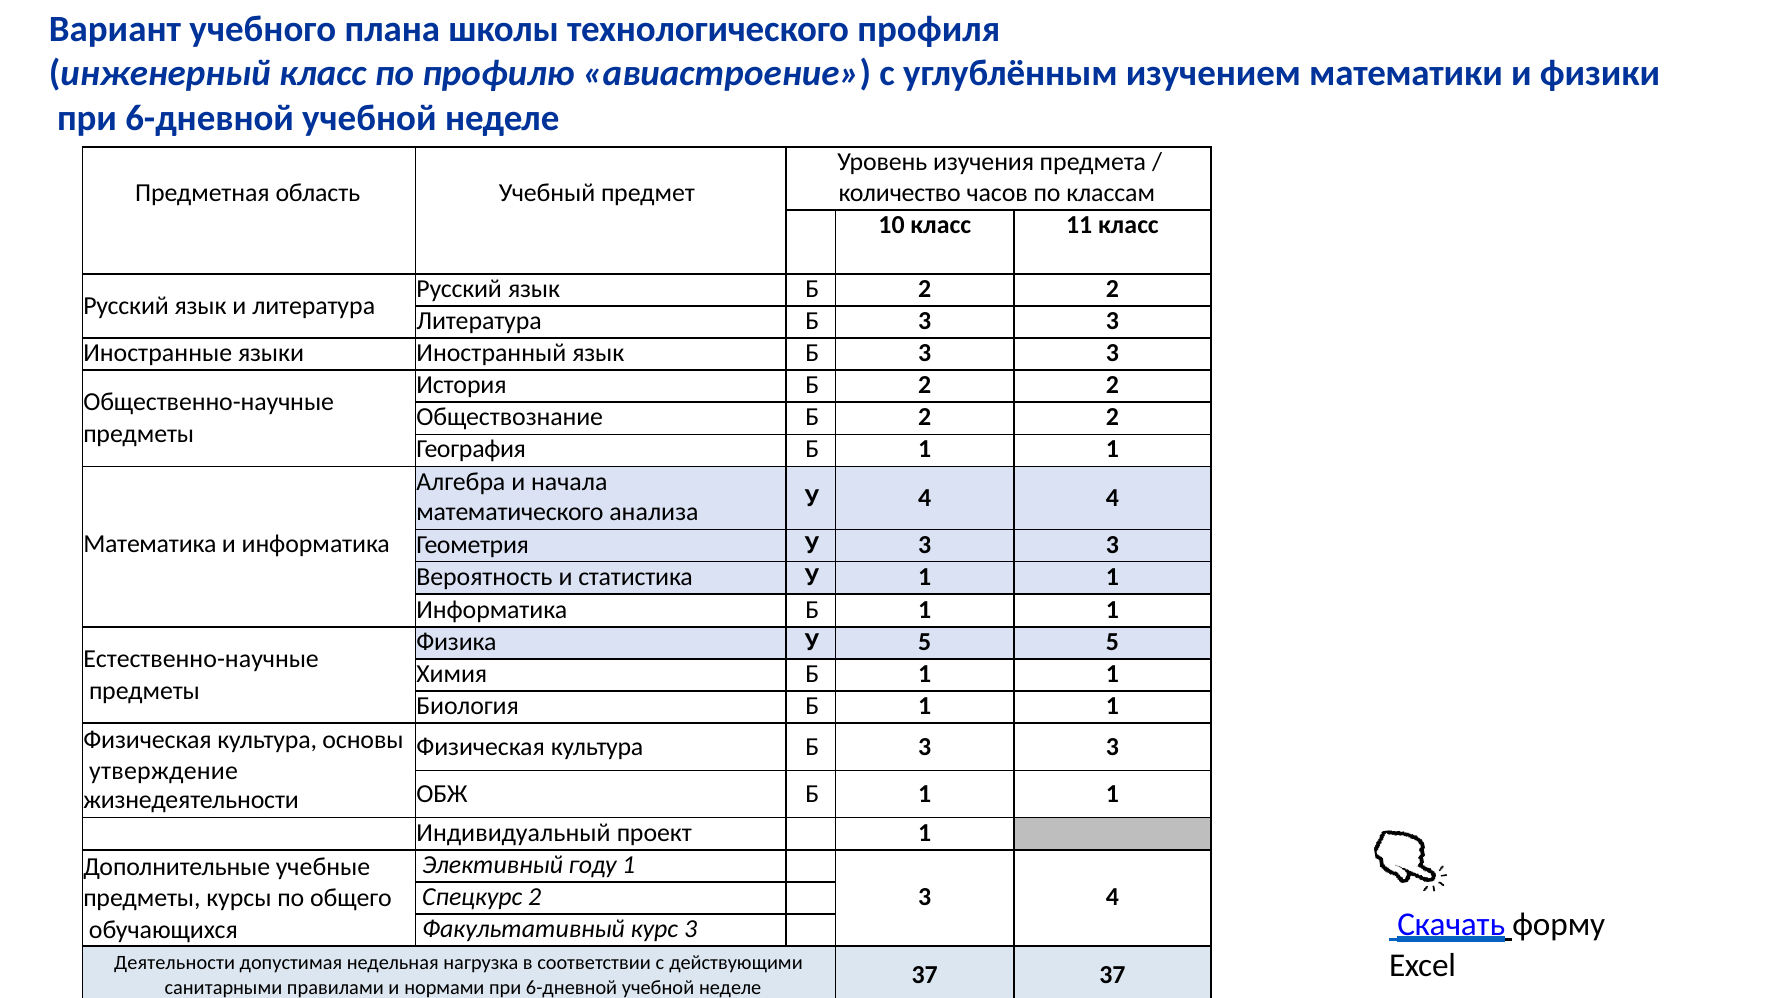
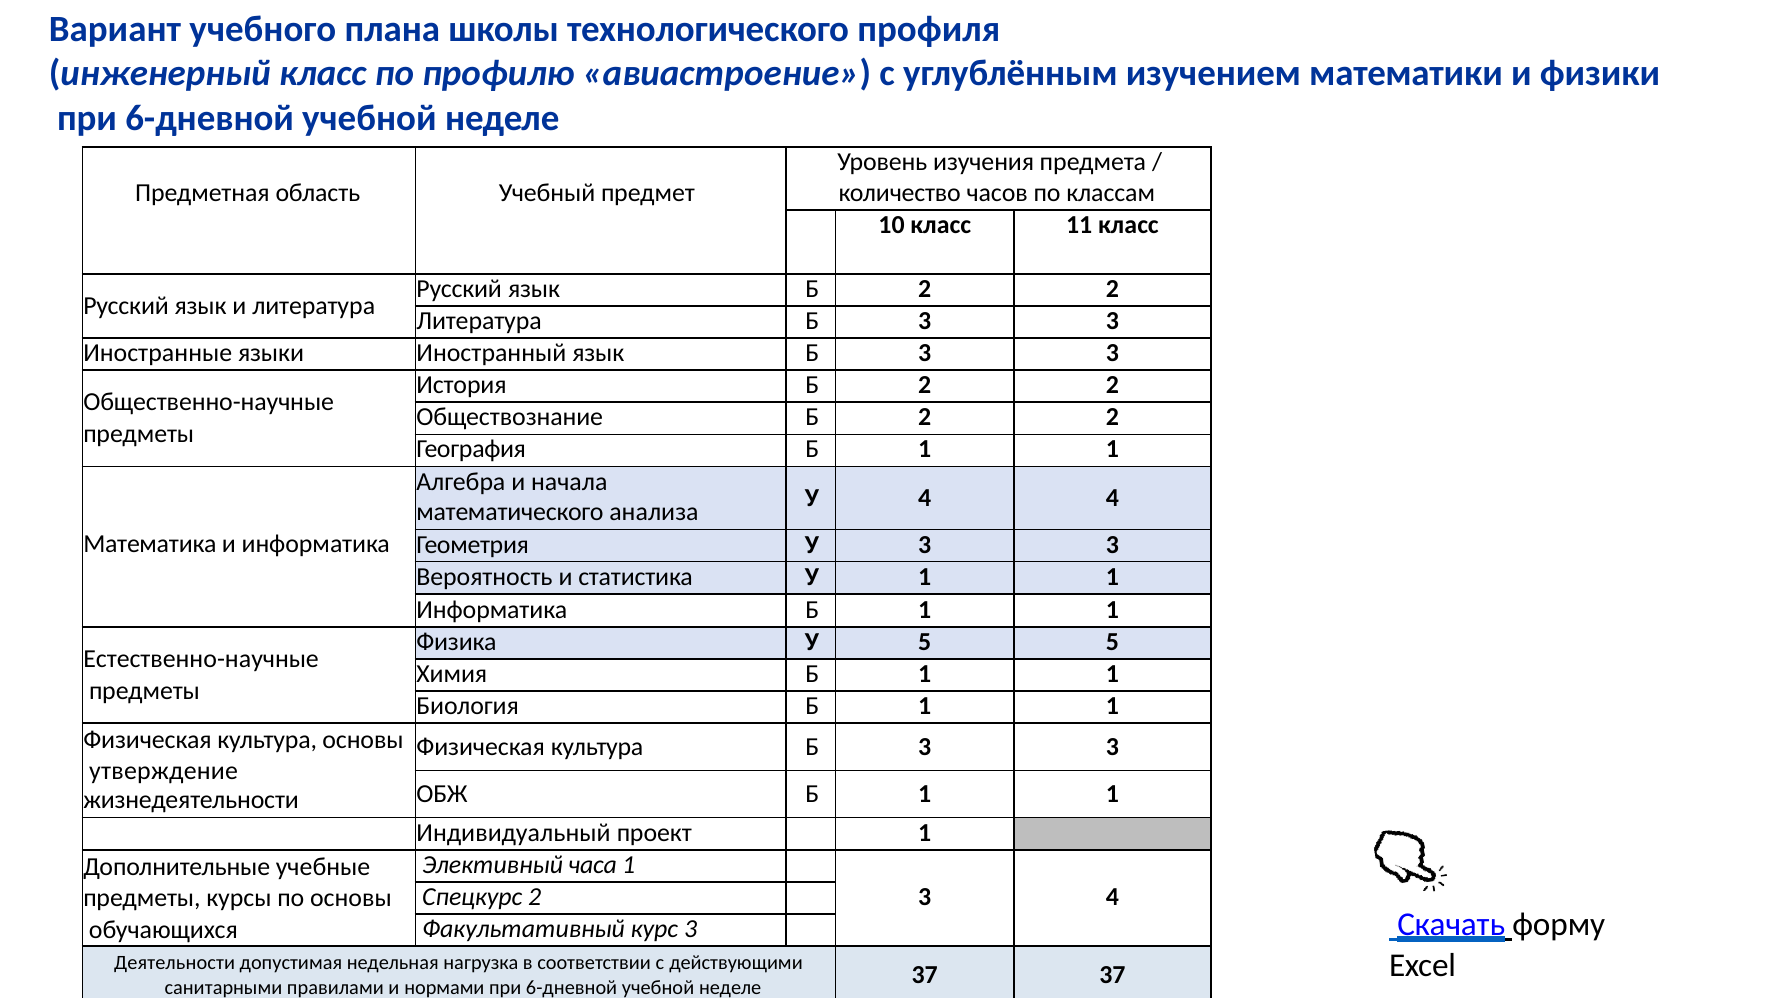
году: году -> часа (593, 865)
по общего: общего -> основы (351, 898)
